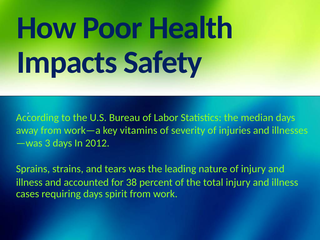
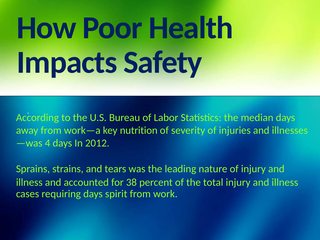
vitamins: vitamins -> nutrition (139, 130)
3: 3 -> 4 (48, 143)
